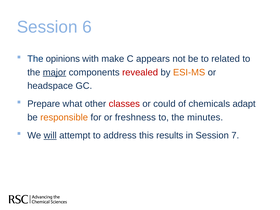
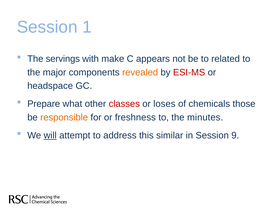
6: 6 -> 1 (87, 27)
opinions: opinions -> servings (63, 59)
major underline: present -> none (55, 72)
revealed colour: red -> orange (140, 72)
ESI-MS colour: orange -> red (189, 72)
could: could -> loses (164, 104)
adapt: adapt -> those (244, 104)
results: results -> similar (170, 135)
7: 7 -> 9 (235, 135)
